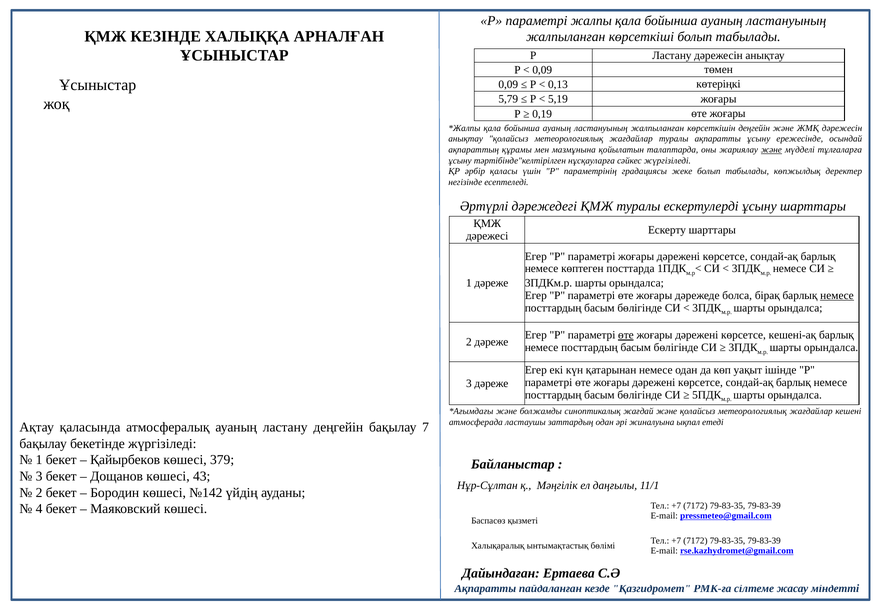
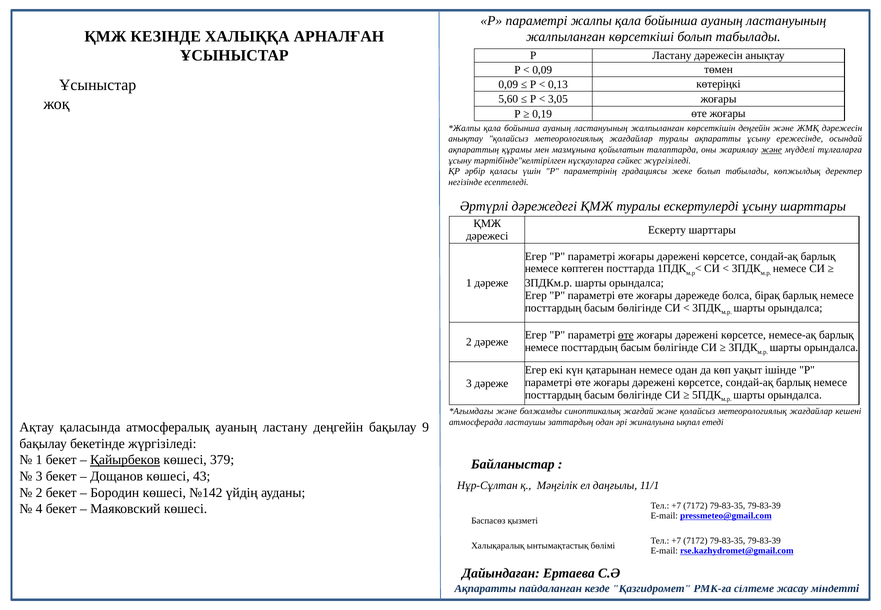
5,79: 5,79 -> 5,60 (508, 99)
5,19: 5,19 -> 3,05 (558, 99)
немесе underline: present -> none (837, 295)
кешені-ақ: кешені-ақ -> немесе-ақ (792, 335)
7: 7 -> 9 (426, 427)
Қайырбеков underline: none -> present (125, 460)
